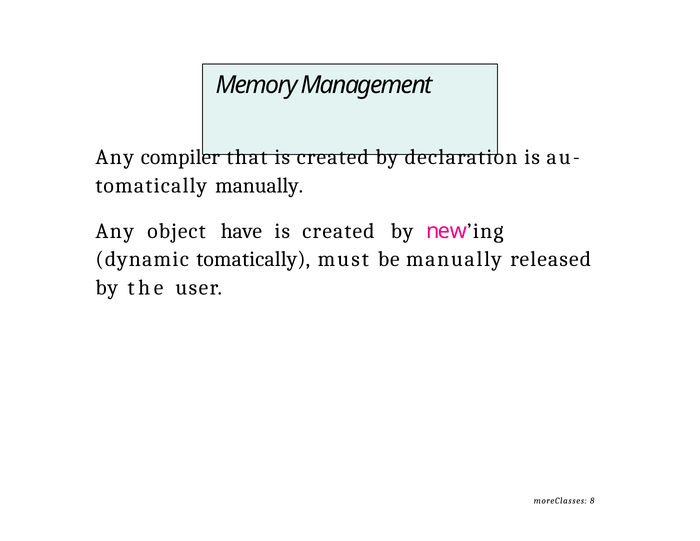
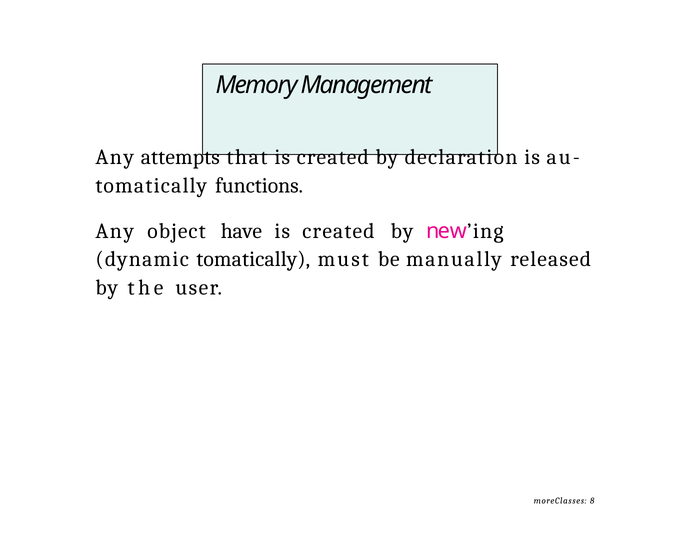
compiler: compiler -> attempts (180, 157)
tomatically manually: manually -> functions (259, 185)
